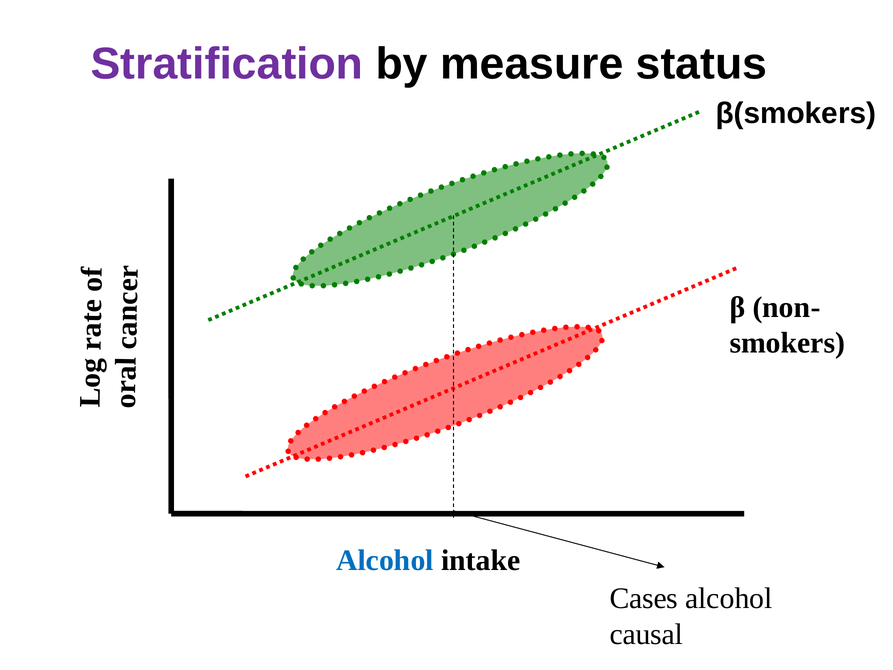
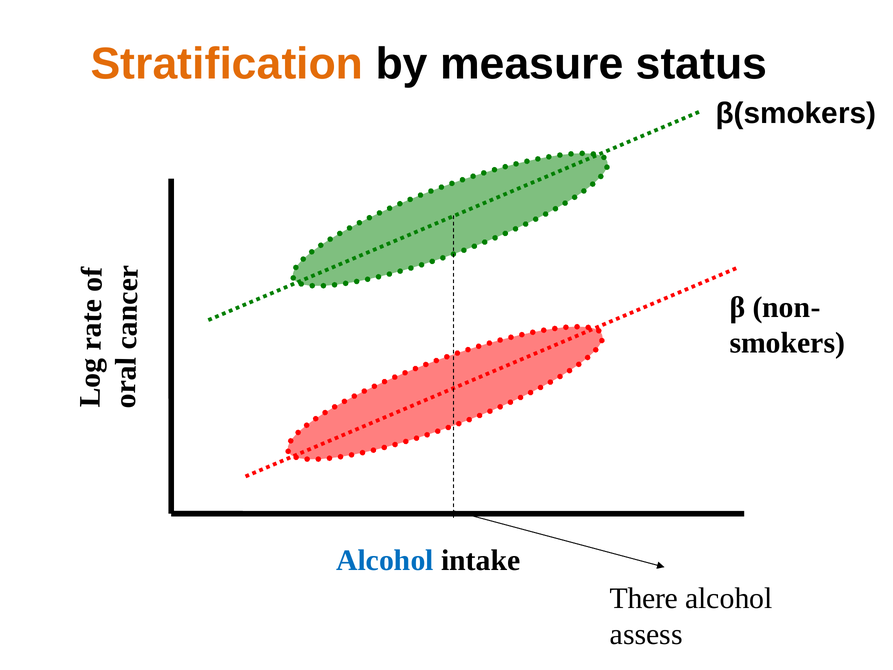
Stratification colour: purple -> orange (227, 64)
Cases: Cases -> There (644, 598)
causal: causal -> assess (646, 634)
